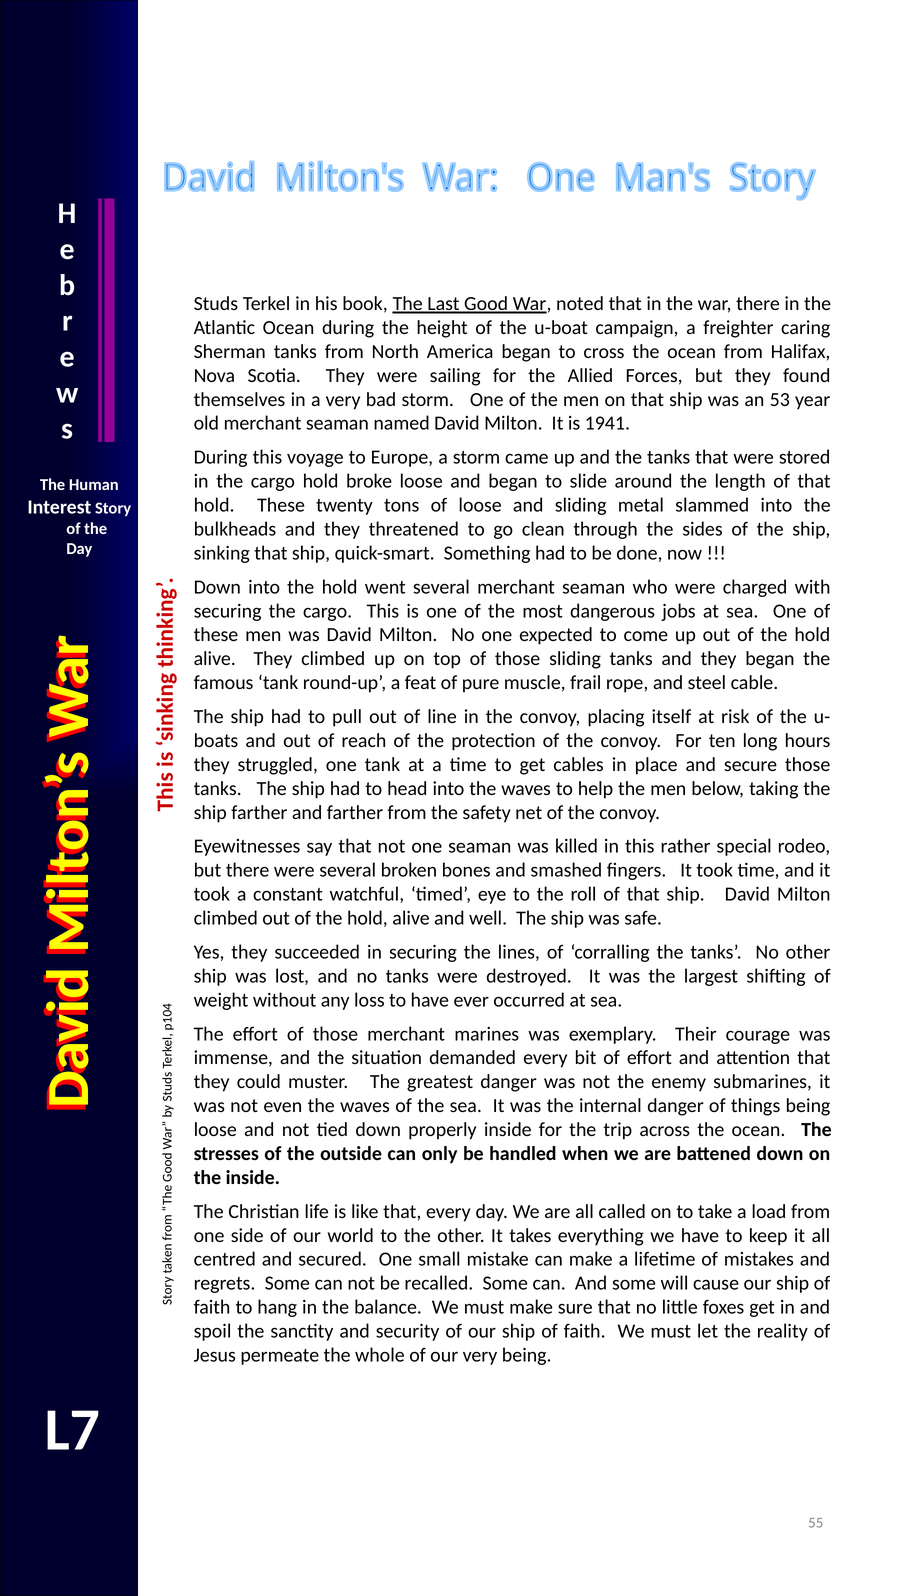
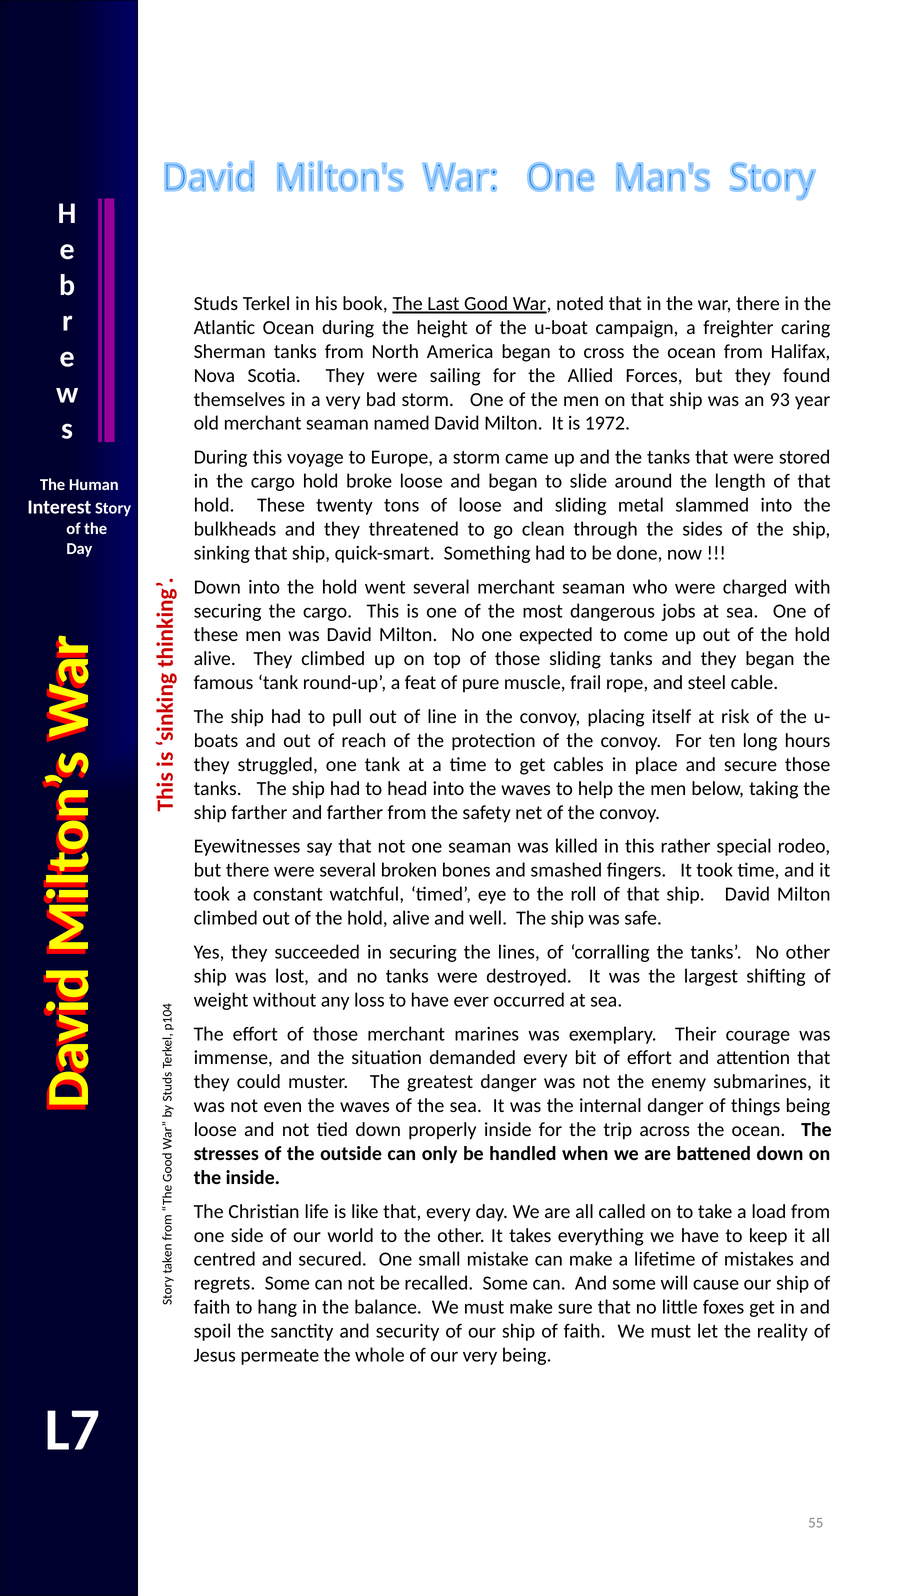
53: 53 -> 93 (780, 399)
1941: 1941 -> 1972 (607, 423)
